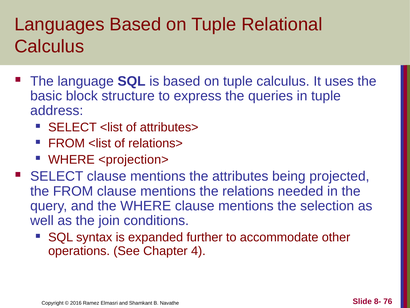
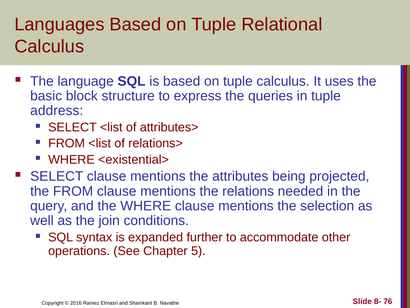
<projection>: <projection> -> <existential> (134, 159)
4: 4 -> 5 (198, 251)
